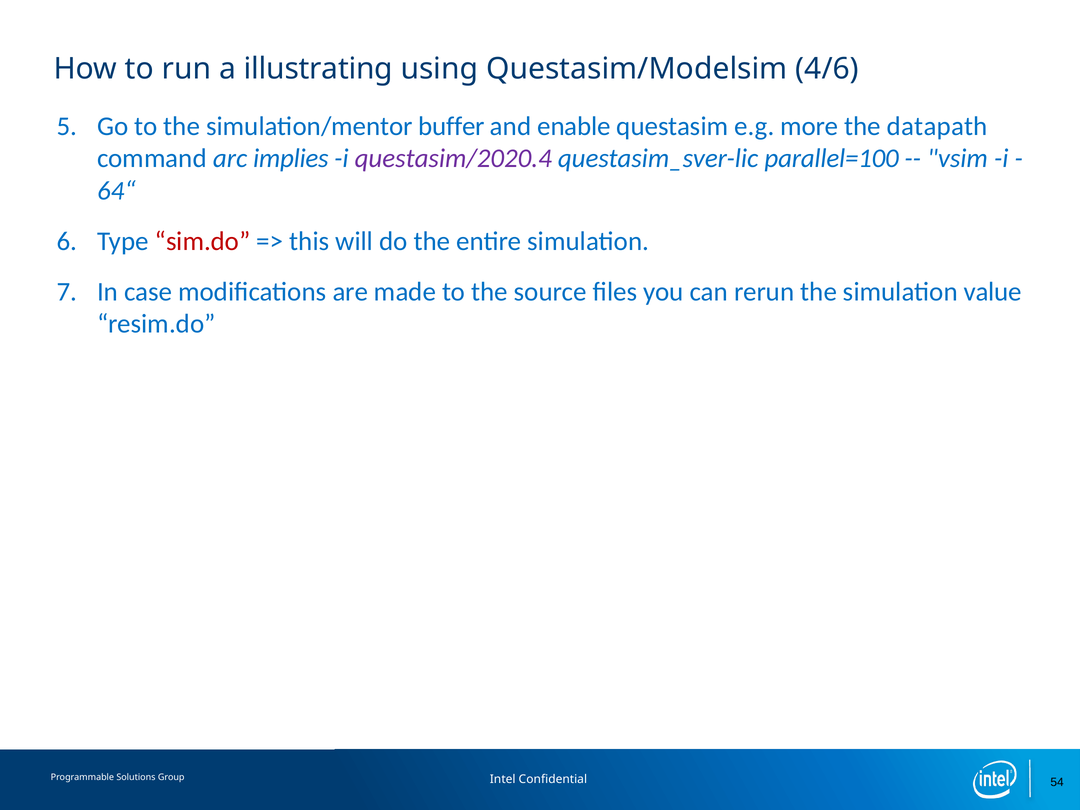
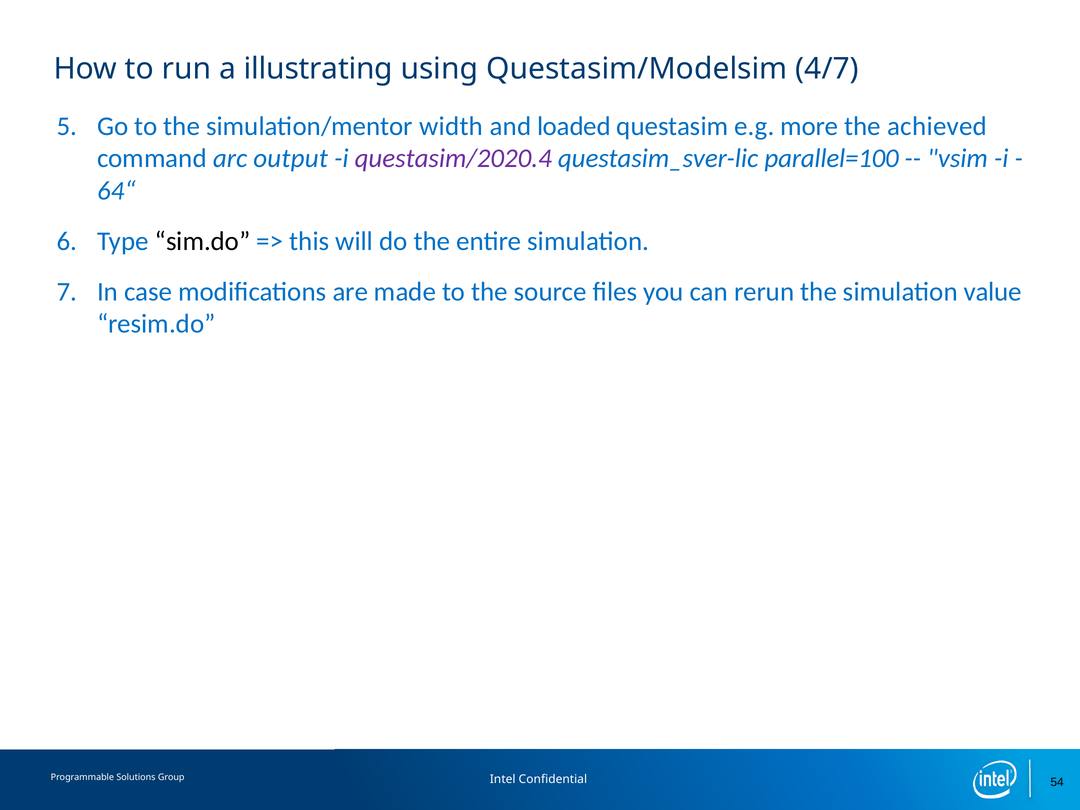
4/6: 4/6 -> 4/7 (827, 69)
buffer: buffer -> width (451, 126)
enable: enable -> loaded (574, 126)
datapath: datapath -> achieved (937, 126)
implies: implies -> output (291, 158)
sim.do colour: red -> black (203, 241)
